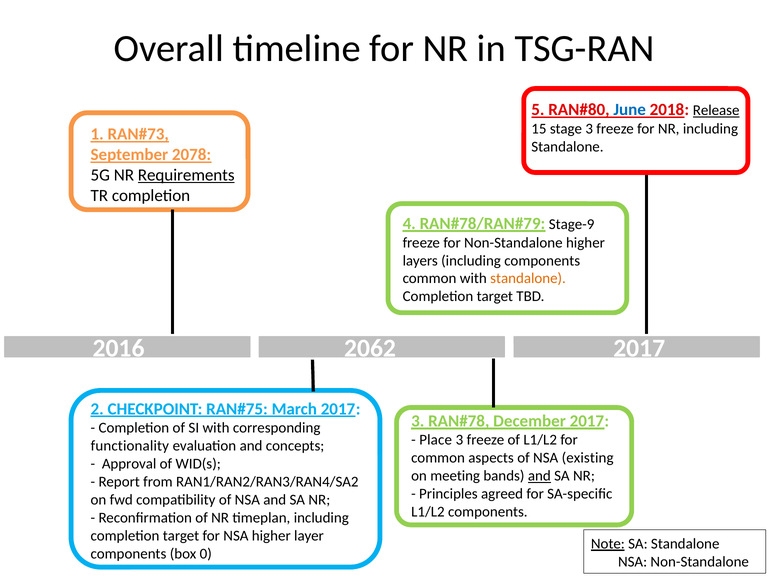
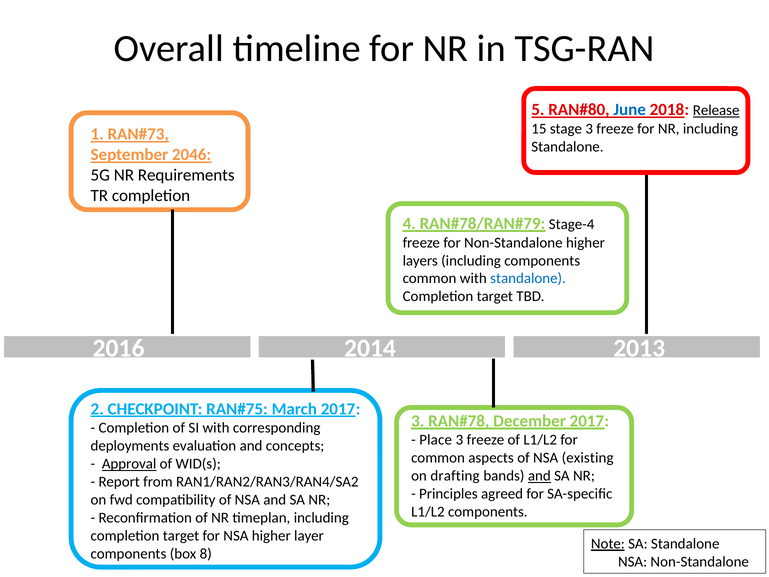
2078: 2078 -> 2046 (192, 155)
Requirements underline: present -> none (186, 175)
Stage-9: Stage-9 -> Stage-4 (572, 224)
standalone colour: orange -> blue (528, 278)
2062: 2062 -> 2014 (370, 348)
2017: 2017 -> 2013 (639, 348)
functionality: functionality -> deployments (130, 446)
Approval underline: none -> present (129, 464)
meeting: meeting -> drafting (455, 476)
0: 0 -> 8 (206, 553)
